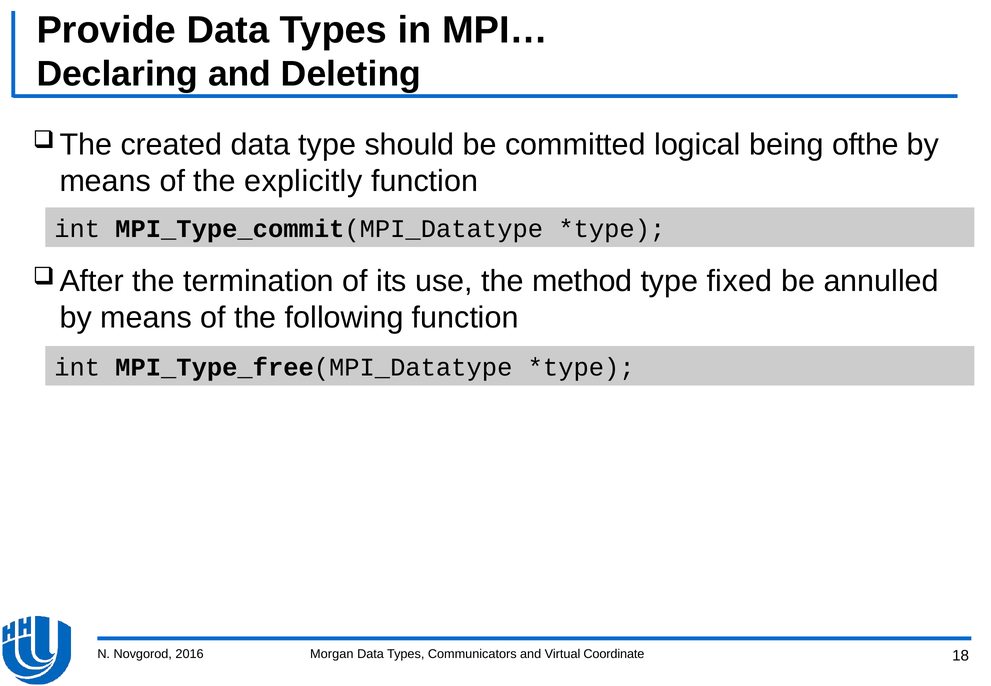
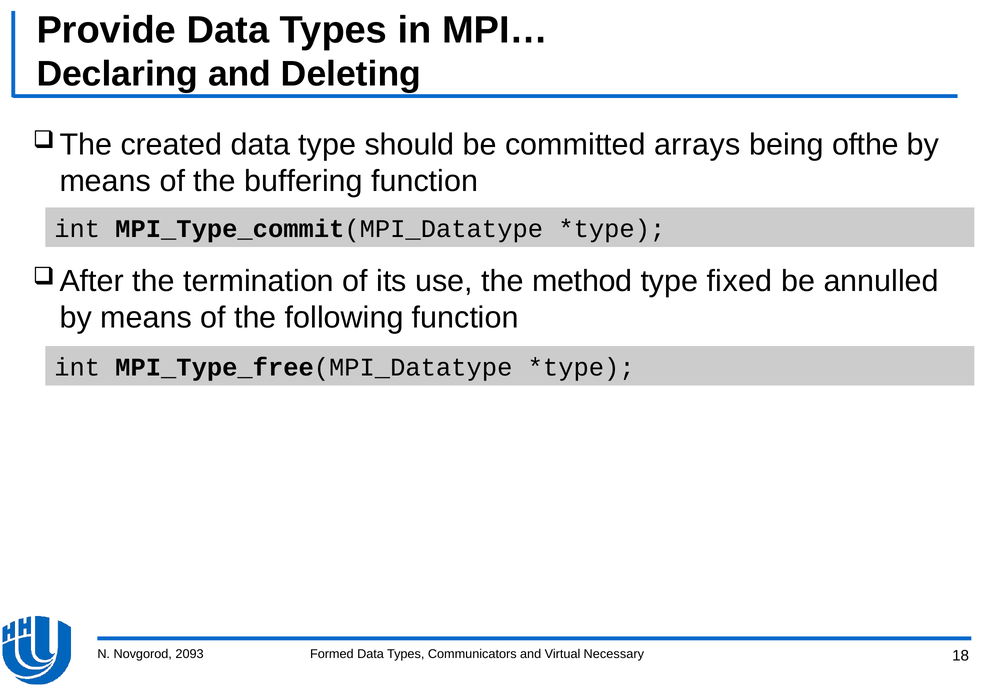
logical: logical -> arrays (697, 145)
explicitly: explicitly -> buffering (304, 181)
2016: 2016 -> 2093 (190, 654)
Morgan: Morgan -> Formed (332, 654)
Coordinate: Coordinate -> Necessary (614, 654)
